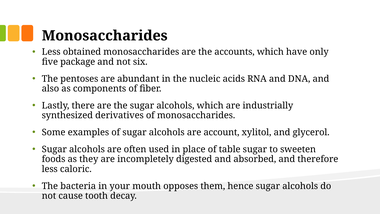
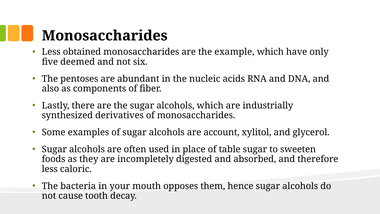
accounts: accounts -> example (234, 52)
package: package -> deemed (78, 62)
